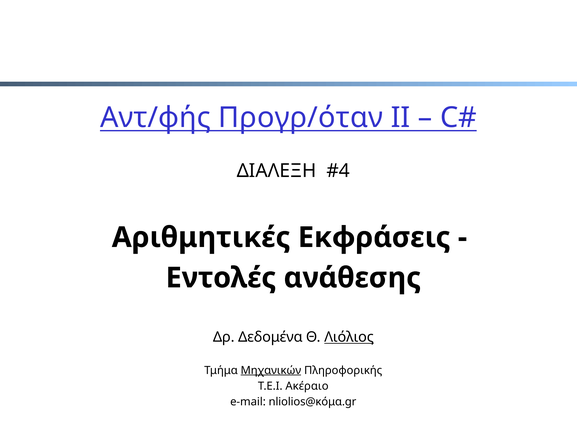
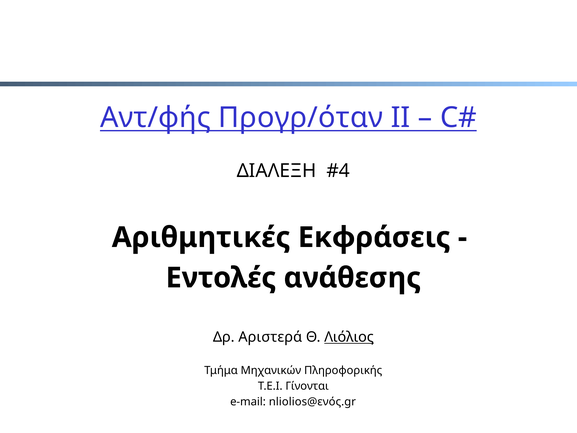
Δεδομένα: Δεδομένα -> Αριστερά (270, 337)
Μηχανικών underline: present -> none (271, 370)
Ακέραιο: Ακέραιο -> Γίνονται (307, 386)
nliolios@κόμα.gr: nliolios@κόμα.gr -> nliolios@ενός.gr (312, 402)
